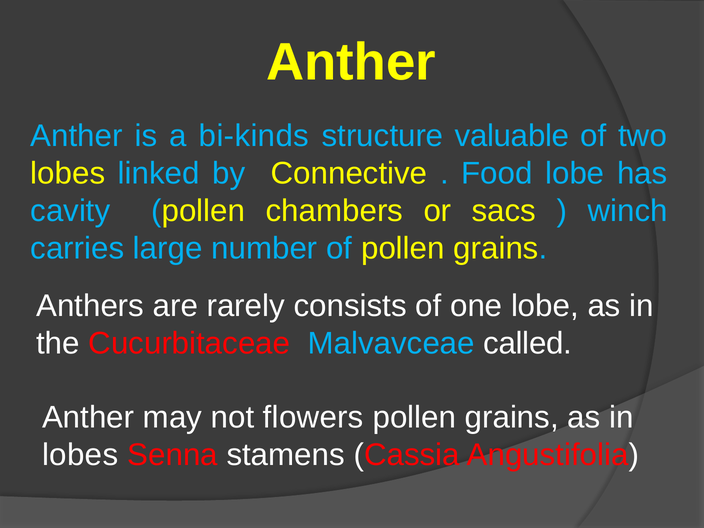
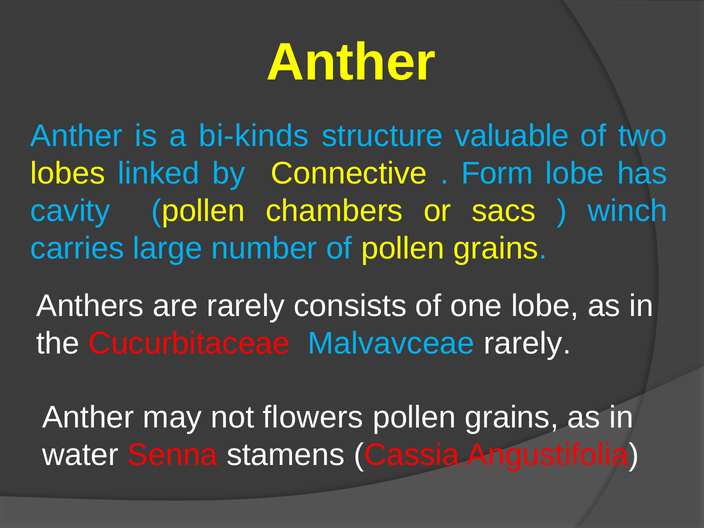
Food: Food -> Form (497, 173)
Malvavceae called: called -> rarely (527, 344)
lobes: lobes -> water (80, 455)
